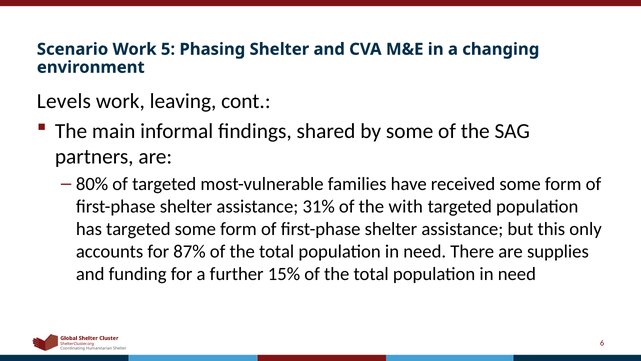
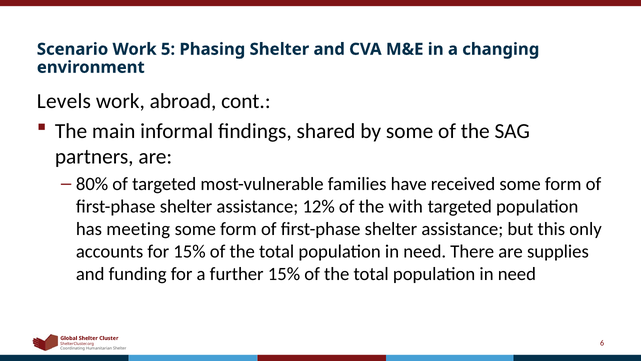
leaving: leaving -> abroad (183, 101)
31%: 31% -> 12% (319, 206)
has targeted: targeted -> meeting (138, 229)
for 87%: 87% -> 15% (189, 251)
